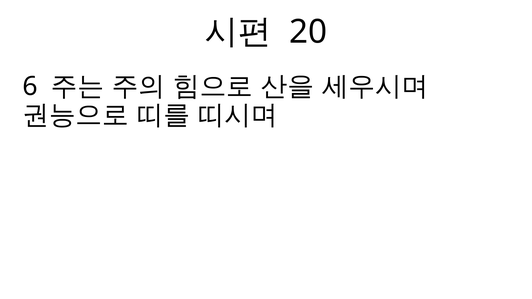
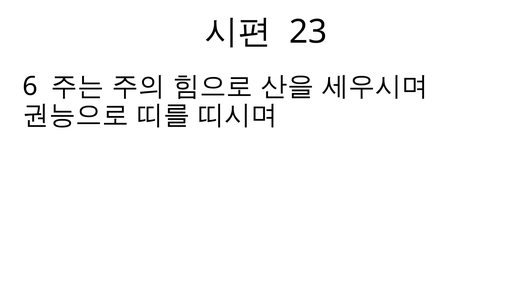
20: 20 -> 23 (308, 32)
